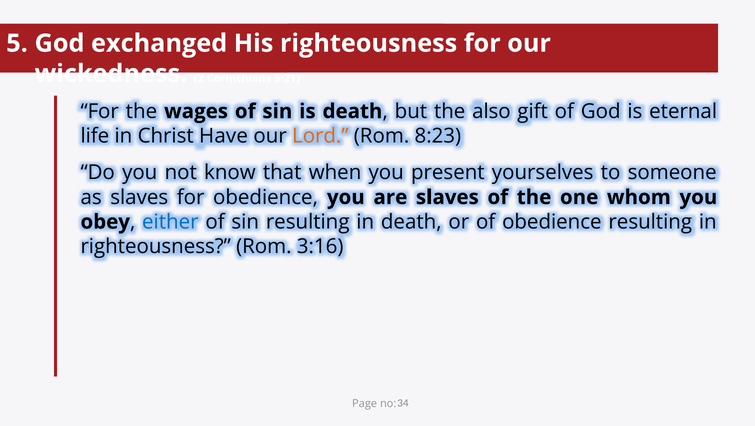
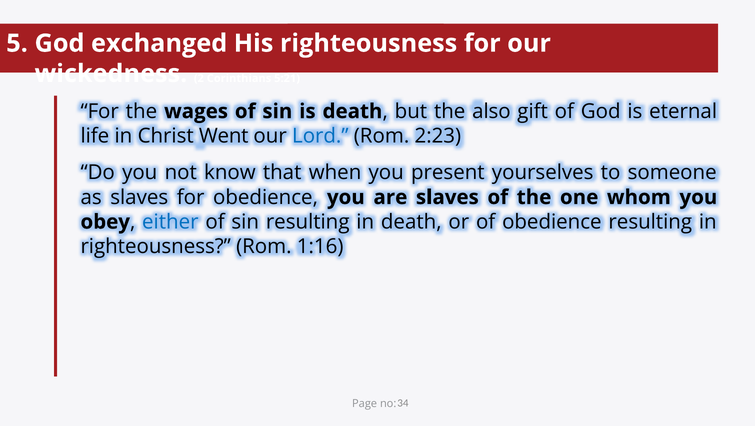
Have: Have -> Went (224, 136)
Lord colour: orange -> blue (320, 136)
8:23: 8:23 -> 2:23 (438, 136)
3:16: 3:16 -> 1:16 (320, 246)
